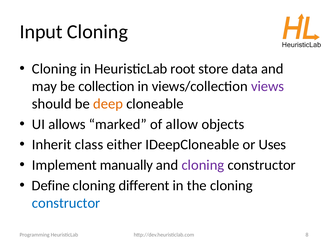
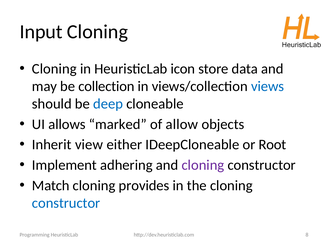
root: root -> icon (183, 69)
views colour: purple -> blue (268, 86)
deep colour: orange -> blue (108, 104)
class: class -> view (89, 145)
Uses: Uses -> Root (272, 145)
manually: manually -> adhering (126, 165)
Define: Define -> Match (51, 185)
different: different -> provides (144, 185)
